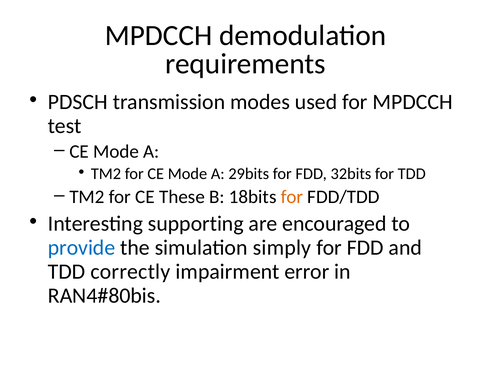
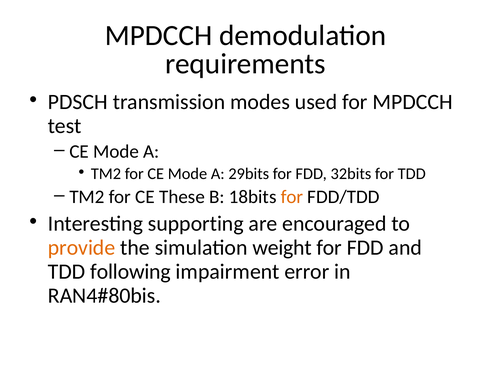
provide colour: blue -> orange (82, 248)
simply: simply -> weight (282, 248)
correctly: correctly -> following (131, 272)
